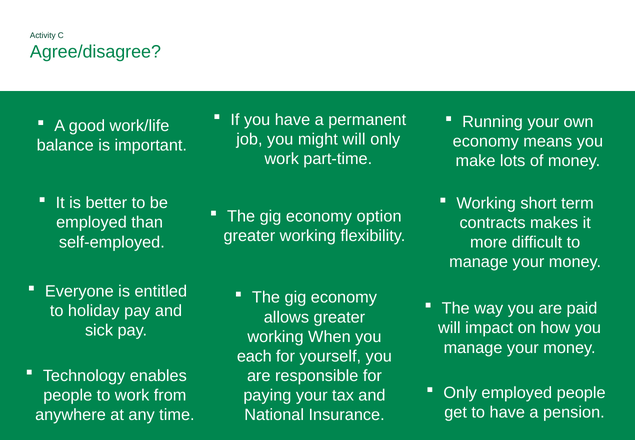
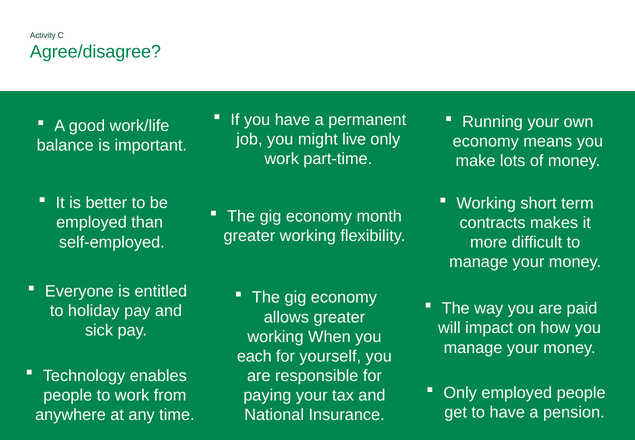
might will: will -> live (354, 139)
option: option -> month (379, 216)
